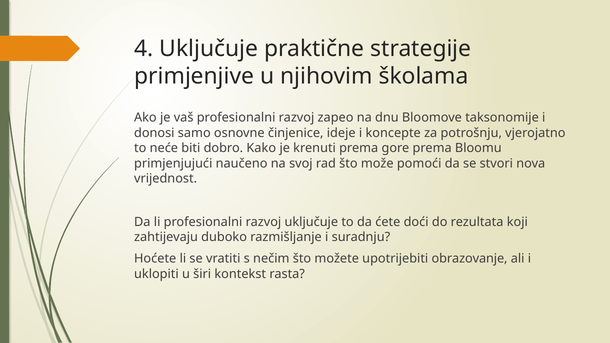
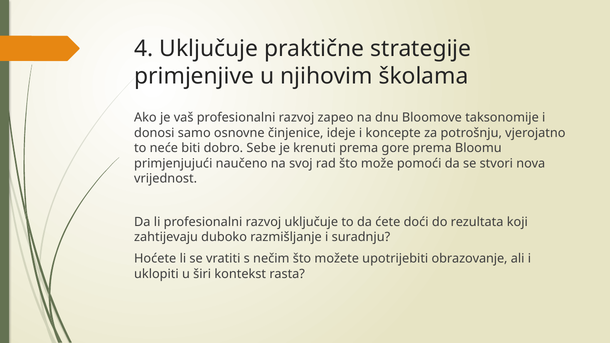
Kako: Kako -> Sebe (261, 148)
